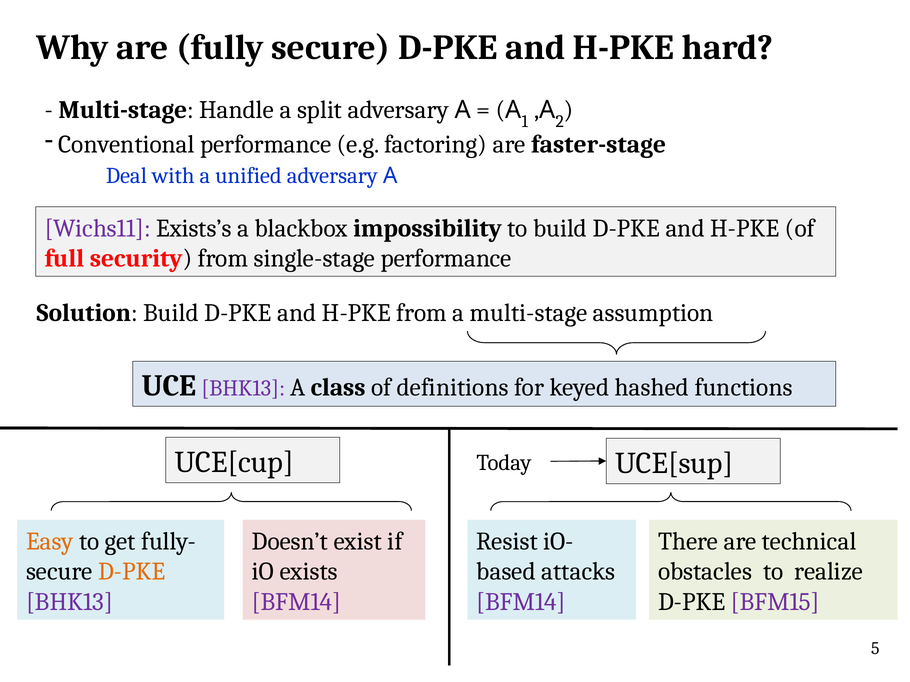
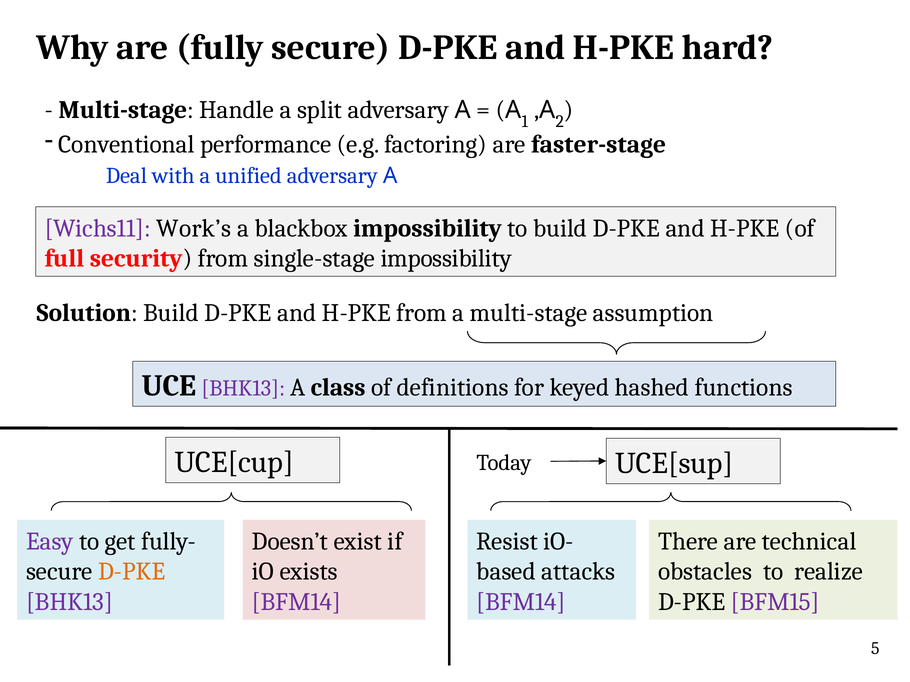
Exists’s: Exists’s -> Work’s (194, 228)
single-stage performance: performance -> impossibility (446, 259)
Easy colour: orange -> purple (50, 542)
